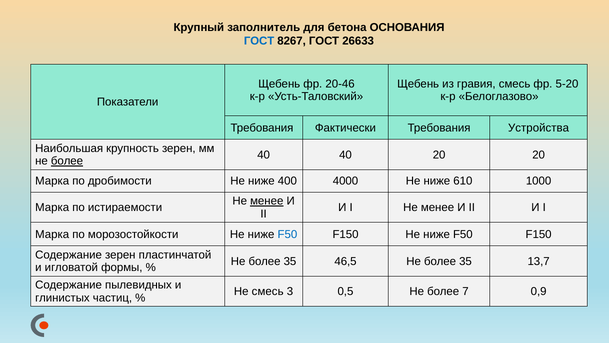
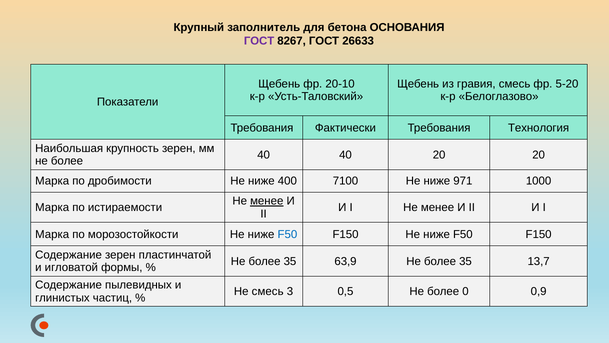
ГОСТ colour: blue -> purple (259, 41)
20-46: 20-46 -> 20-10 (340, 84)
Устройства: Устройства -> Технология (539, 128)
более underline: present -> none (67, 161)
4000: 4000 -> 7100 (345, 181)
610: 610 -> 971 (463, 181)
46,5: 46,5 -> 63,9 (346, 261)
7: 7 -> 0 (466, 291)
